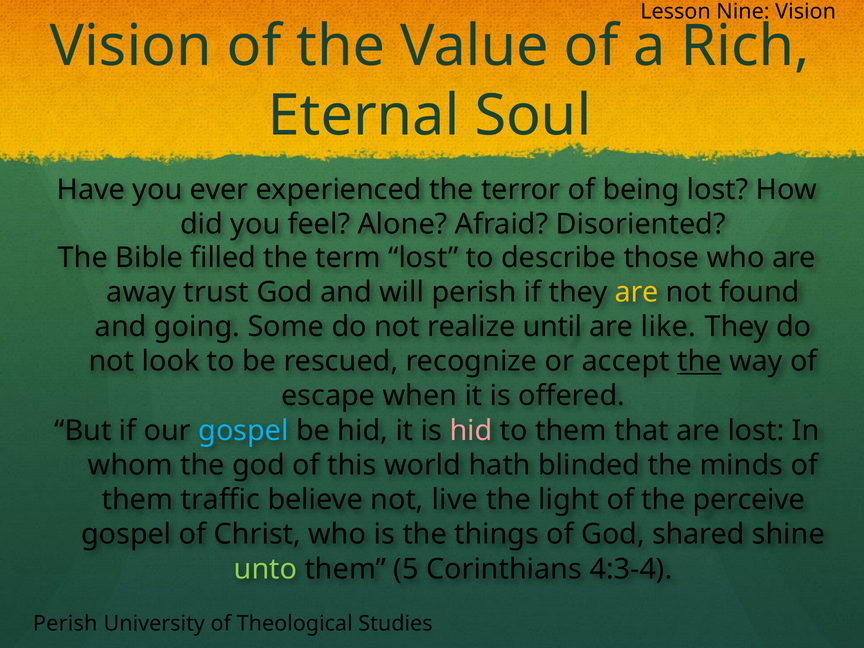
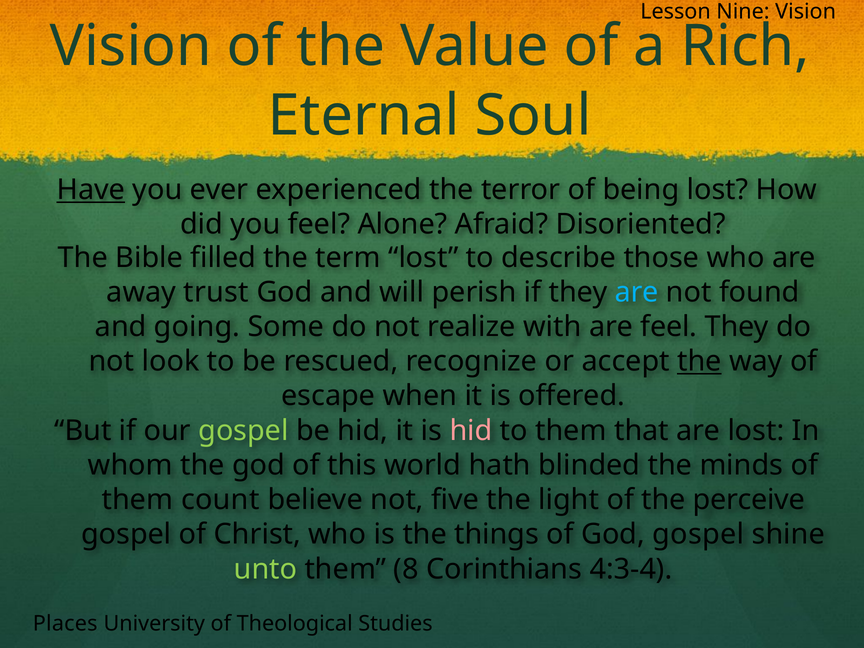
Have underline: none -> present (91, 190)
are colour: yellow -> light blue (637, 292)
until: until -> with (552, 327)
are like: like -> feel (669, 327)
gospel colour: light blue -> light green (243, 431)
traffic: traffic -> count (220, 500)
live: live -> five (455, 500)
God shared: shared -> gospel (698, 534)
5: 5 -> 8 (406, 569)
Perish: Perish -> Places (65, 623)
